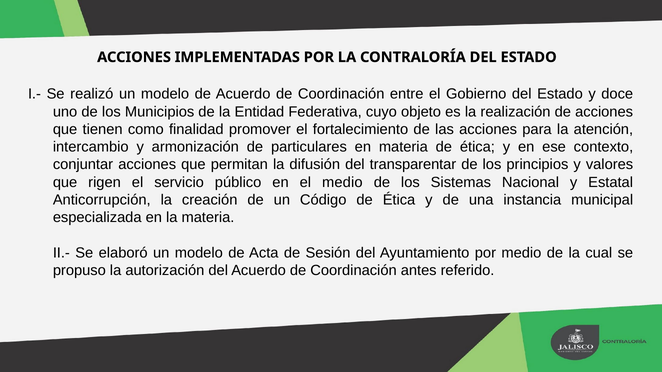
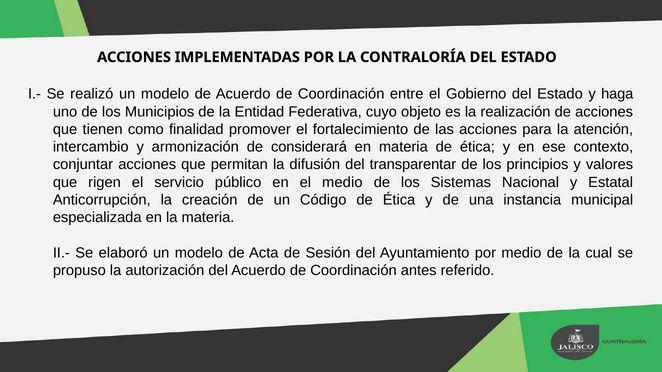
doce: doce -> haga (617, 94)
particulares: particulares -> considerará (309, 147)
